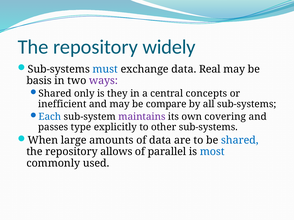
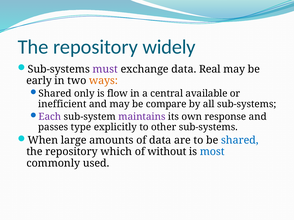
must colour: blue -> purple (105, 69)
basis: basis -> early (39, 81)
ways colour: purple -> orange (104, 81)
they: they -> flow (117, 94)
concepts: concepts -> available (207, 94)
Each colour: blue -> purple (50, 117)
covering: covering -> response (225, 117)
allows: allows -> which (116, 152)
parallel: parallel -> without (167, 152)
